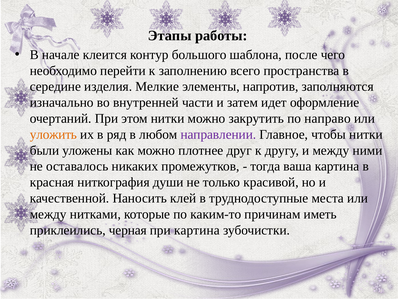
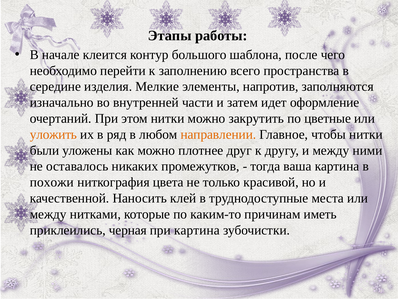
направо: направо -> цветные (328, 118)
направлении colour: purple -> orange (218, 134)
красная: красная -> похожи (52, 182)
души: души -> цвета (168, 182)
